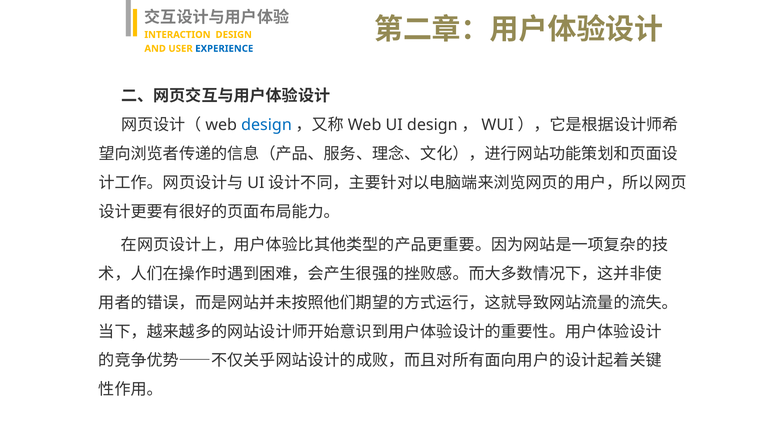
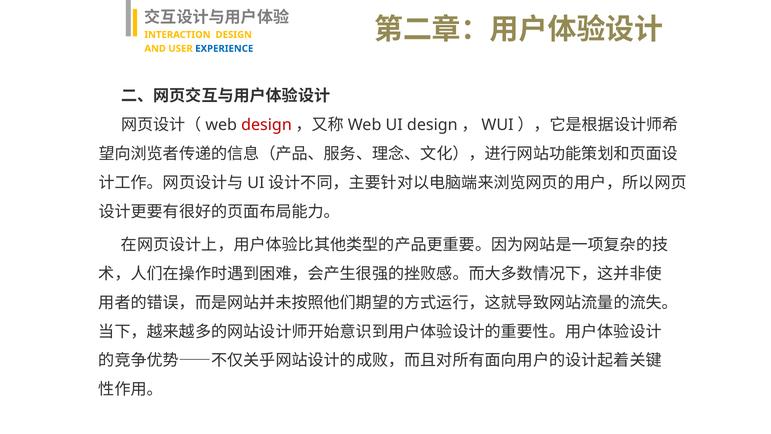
design colour: blue -> red (266, 125)
